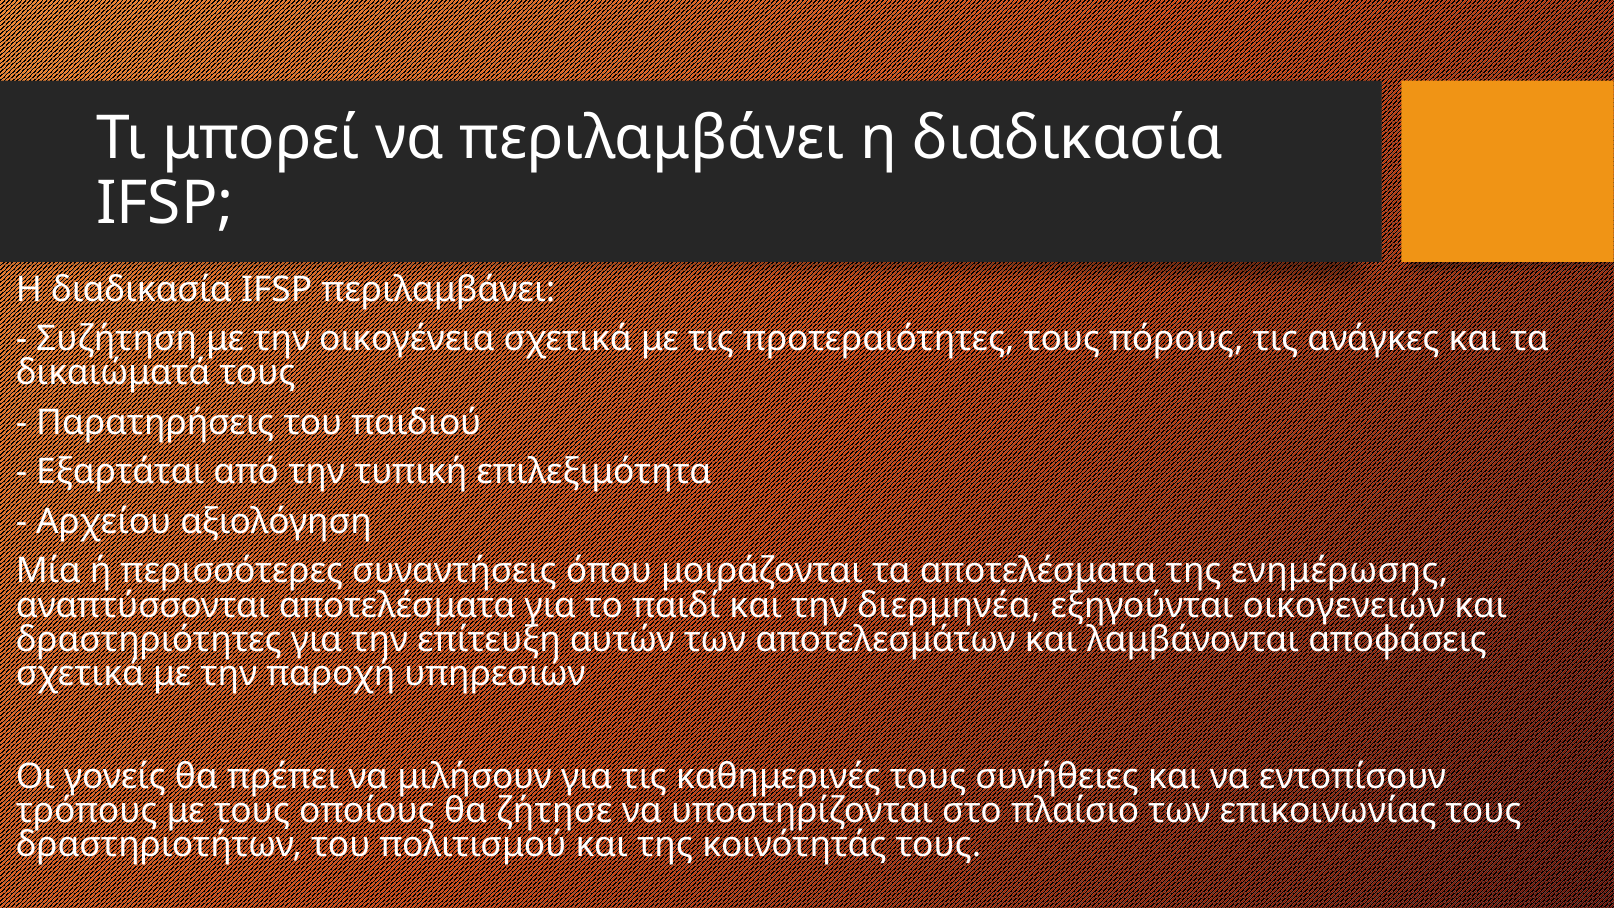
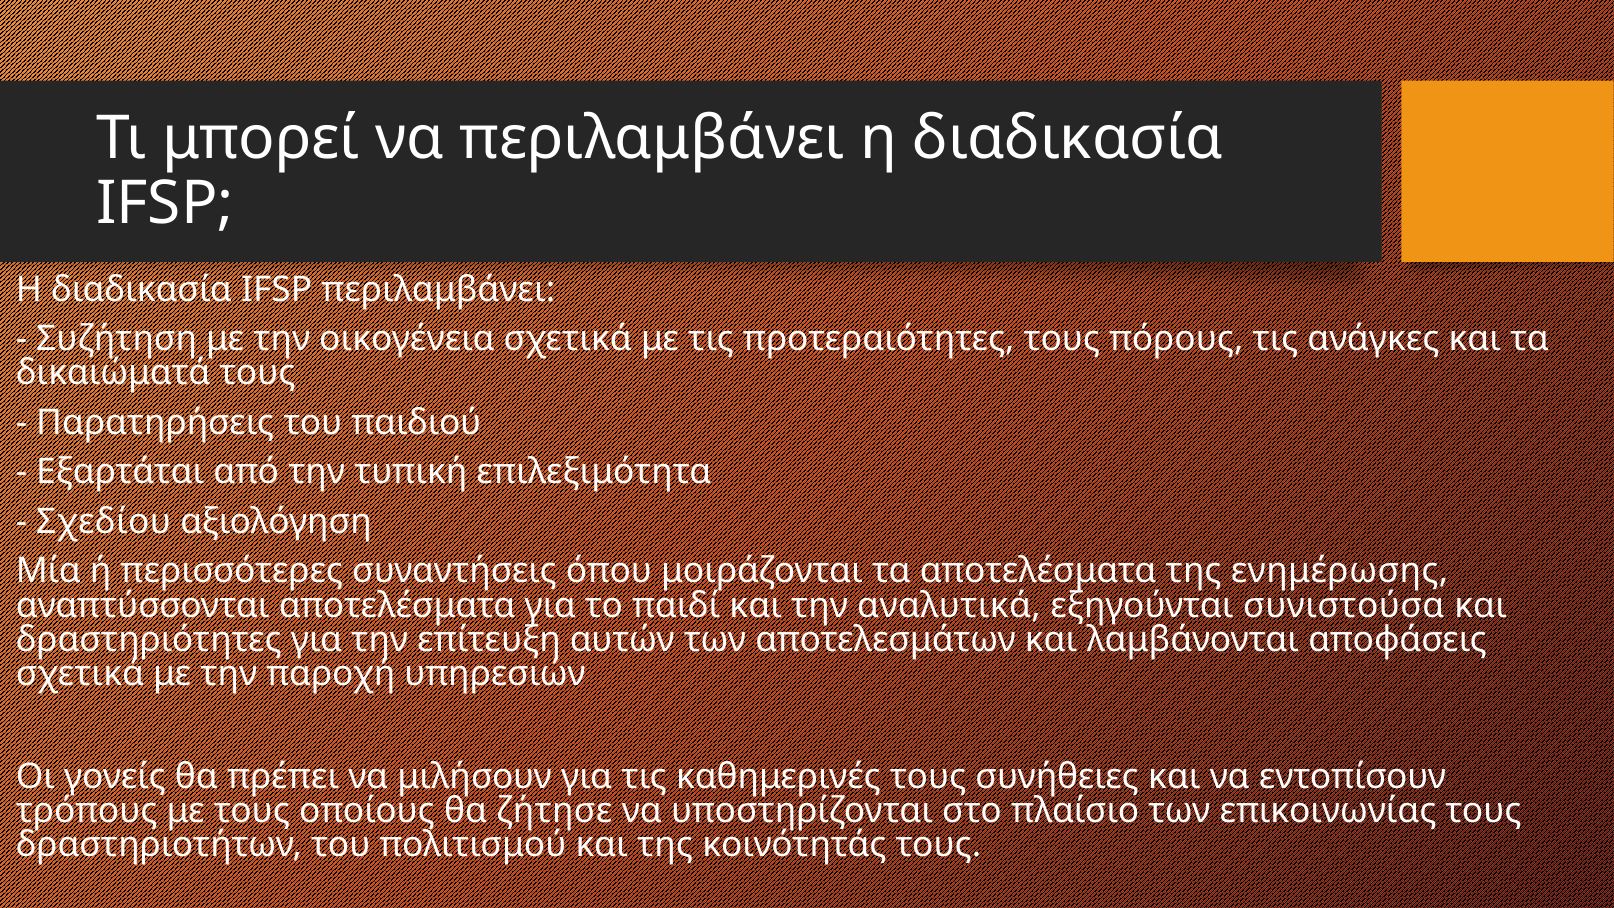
Αρχείου: Αρχείου -> Σχεδίου (104, 522)
διερμηνέα: διερμηνέα -> αναλυτικά (949, 605)
οικογενειών: οικογενειών -> συνιστούσα (1344, 605)
